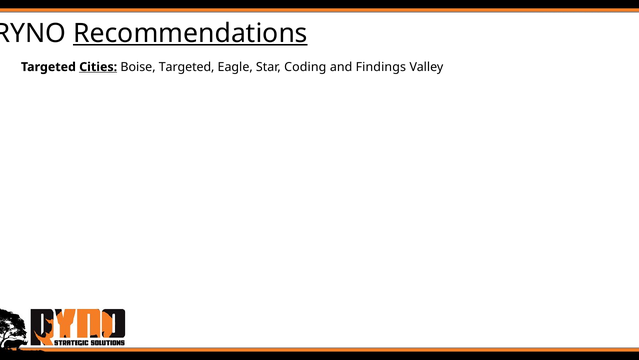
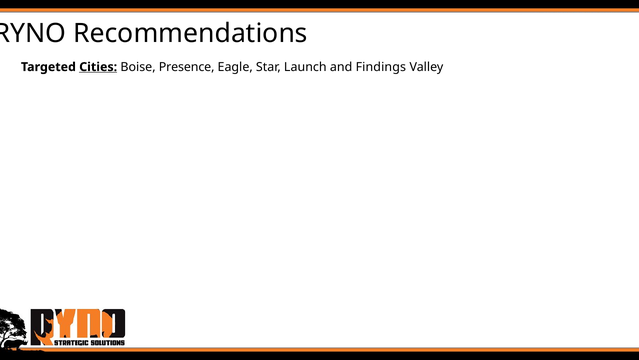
Recommendations underline: present -> none (190, 33)
Boise Targeted: Targeted -> Presence (187, 67)
Coding: Coding -> Launch (305, 67)
